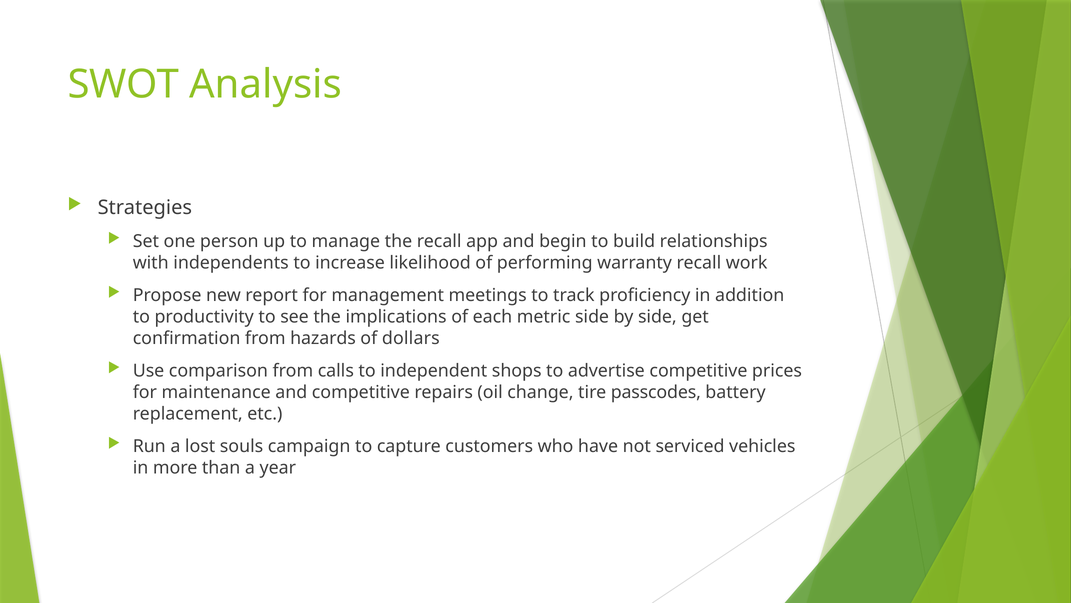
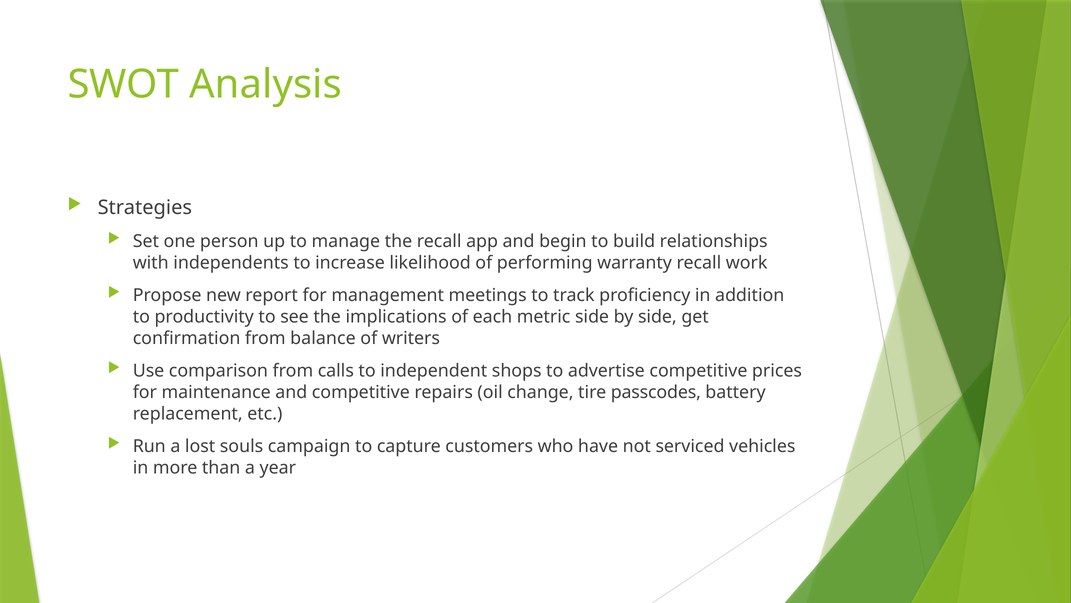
hazards: hazards -> balance (323, 338)
dollars: dollars -> writers (411, 338)
